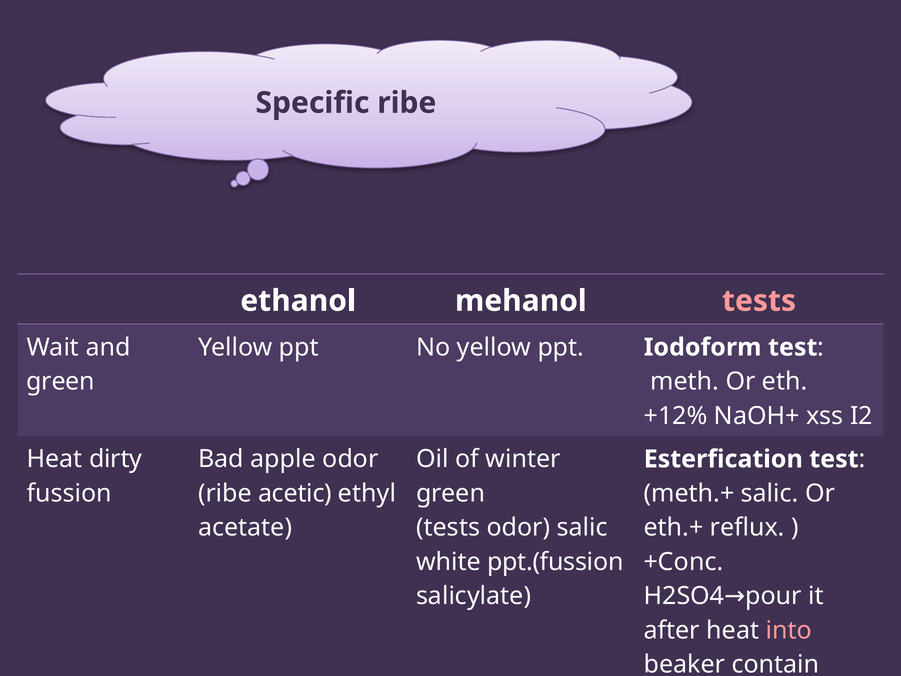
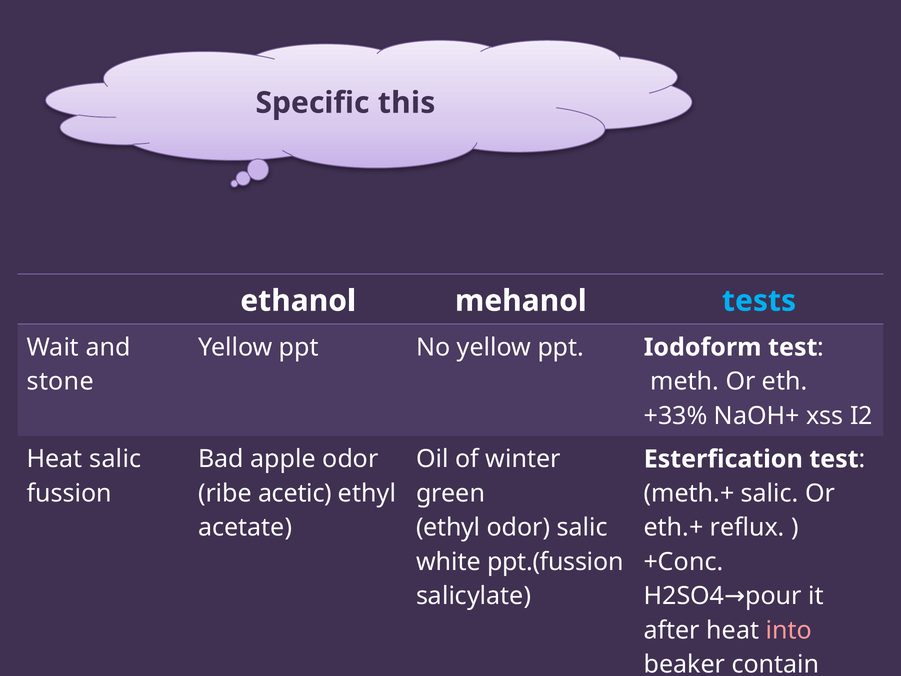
Specific ribe: ribe -> this (407, 103)
tests colour: pink -> light blue (759, 301)
green: green -> stone (60, 381)
+12%: +12% -> +33% (676, 416)
Heat dirty: dirty -> salic (115, 459)
tests: tests -> ethyl (448, 527)
